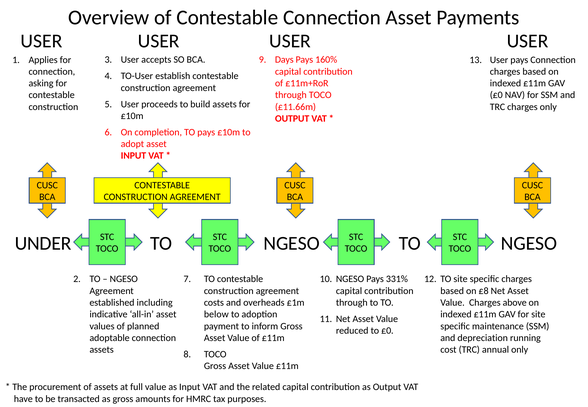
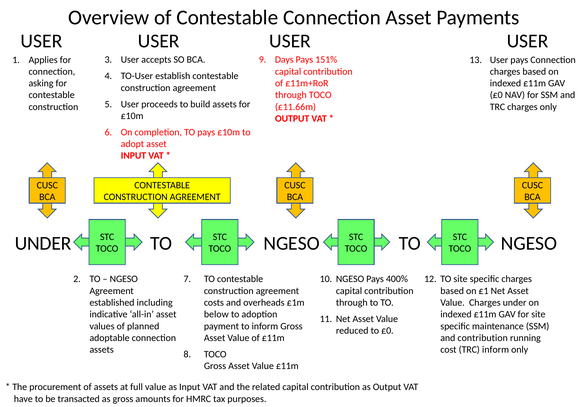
160%: 160% -> 151% (326, 60)
331%: 331% -> 400% (397, 279)
£8: £8 -> £1 (484, 291)
Charges above: above -> under (515, 303)
and depreciation: depreciation -> contribution (483, 338)
TRC annual: annual -> inform (496, 350)
